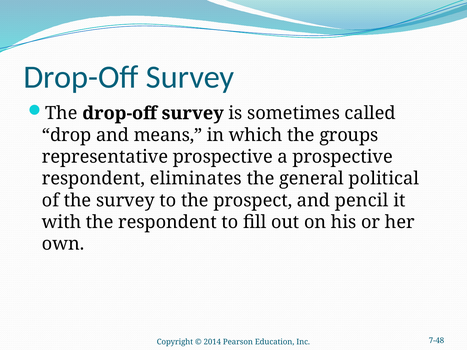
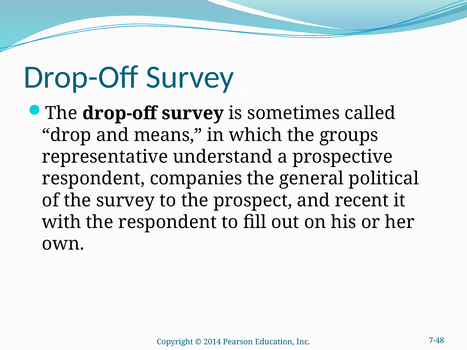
representative prospective: prospective -> understand (223, 157)
eliminates: eliminates -> companies (196, 179)
pencil: pencil -> recent (362, 201)
